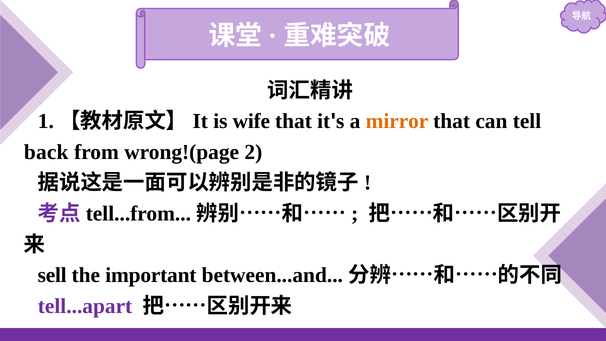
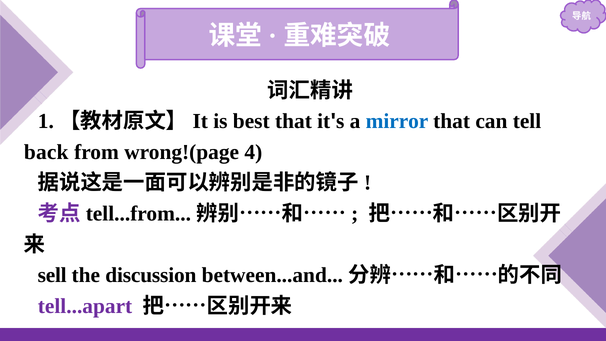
wife: wife -> best (251, 121)
mirror colour: orange -> blue (397, 121)
2: 2 -> 4 (253, 152)
important: important -> discussion (151, 275)
